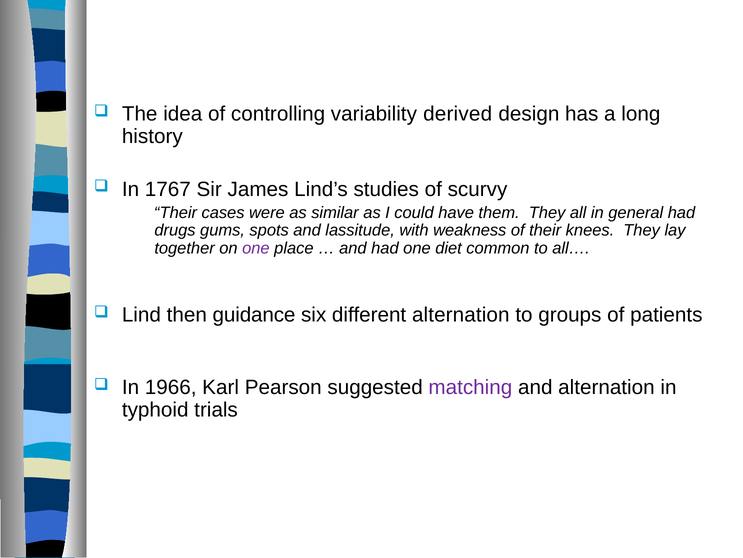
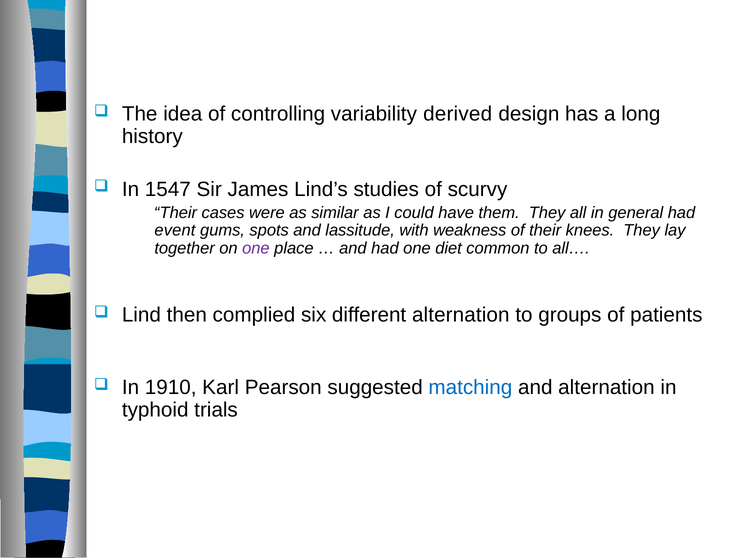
1767: 1767 -> 1547 (168, 189)
drugs: drugs -> event (175, 230)
guidance: guidance -> complied (254, 314)
1966: 1966 -> 1910 (171, 387)
matching colour: purple -> blue (470, 387)
